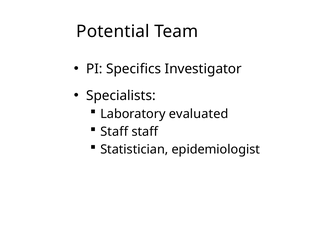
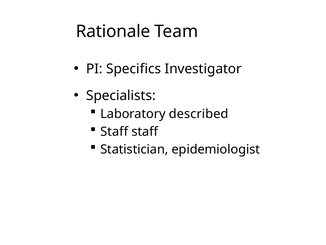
Potential: Potential -> Rationale (113, 31)
evaluated: evaluated -> described (199, 114)
